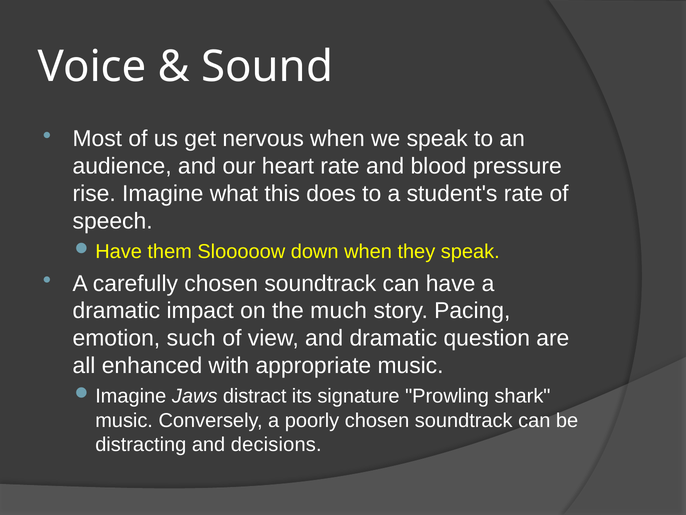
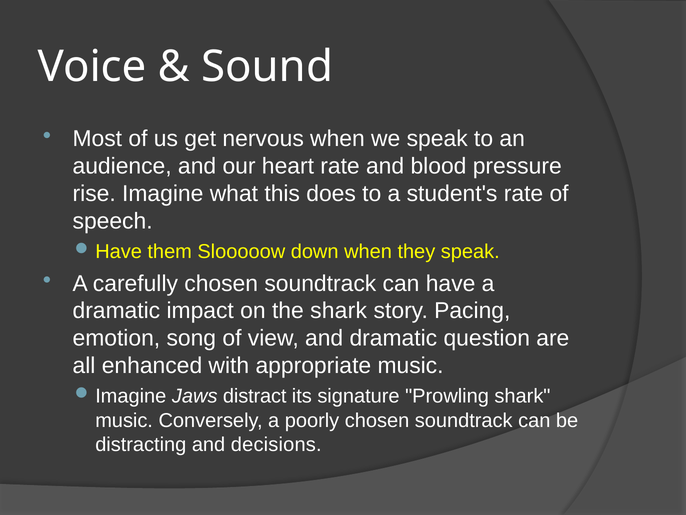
the much: much -> shark (339, 311)
such: such -> song (191, 338)
